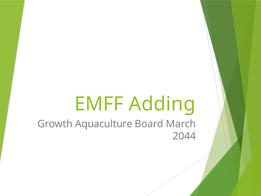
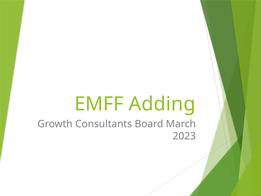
Aquaculture: Aquaculture -> Consultants (104, 124)
2044: 2044 -> 2023 (184, 136)
